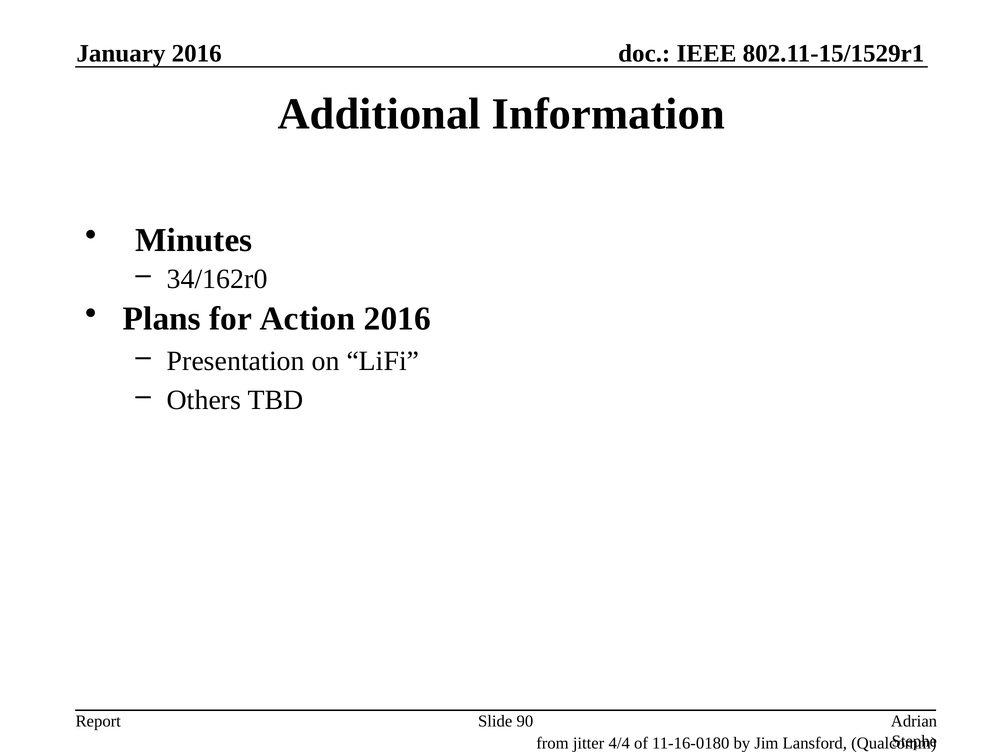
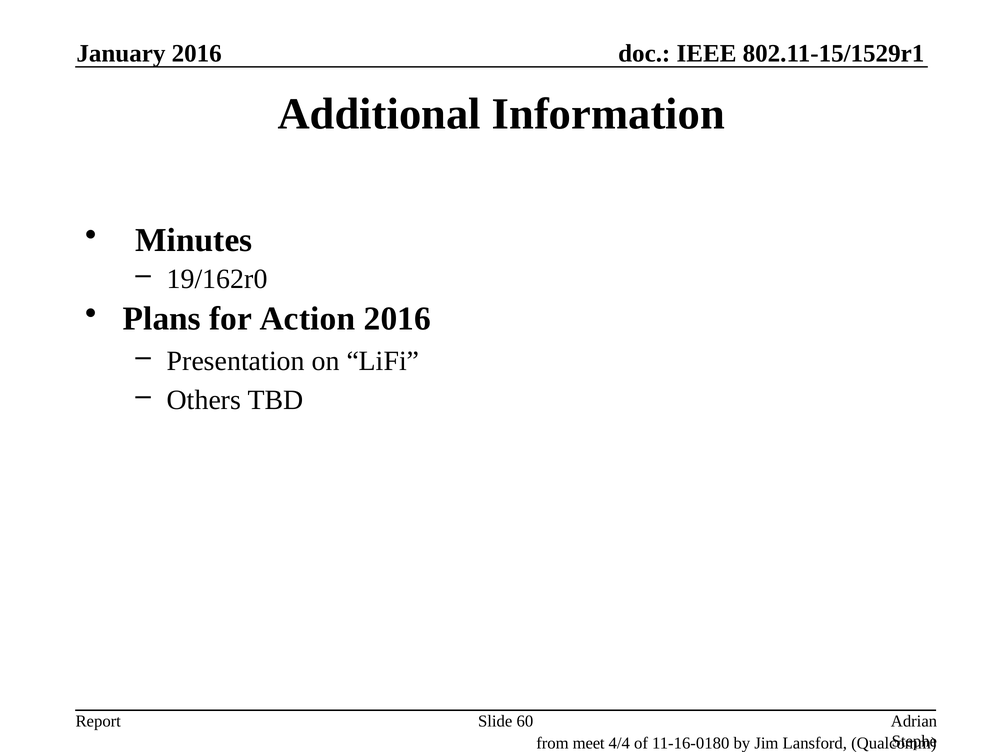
34/162r0: 34/162r0 -> 19/162r0 (217, 279)
90: 90 -> 60 (525, 721)
jitter: jitter -> meet (589, 743)
